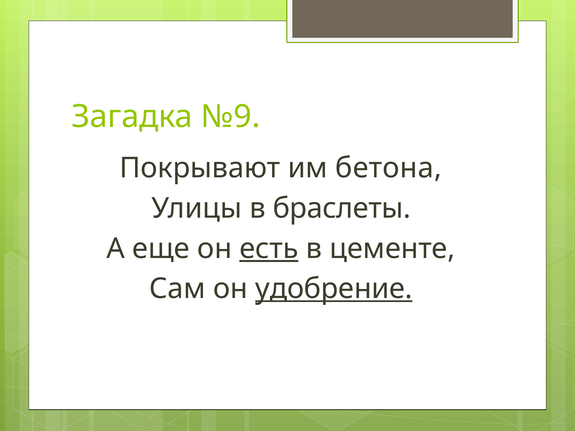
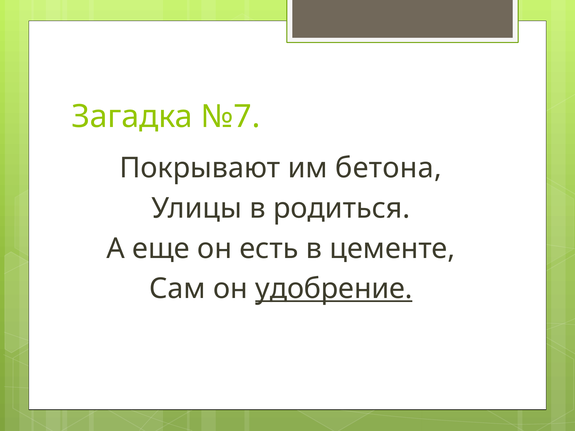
№9: №9 -> №7 (231, 117)
браслеты: браслеты -> родиться (342, 209)
есть underline: present -> none (269, 249)
